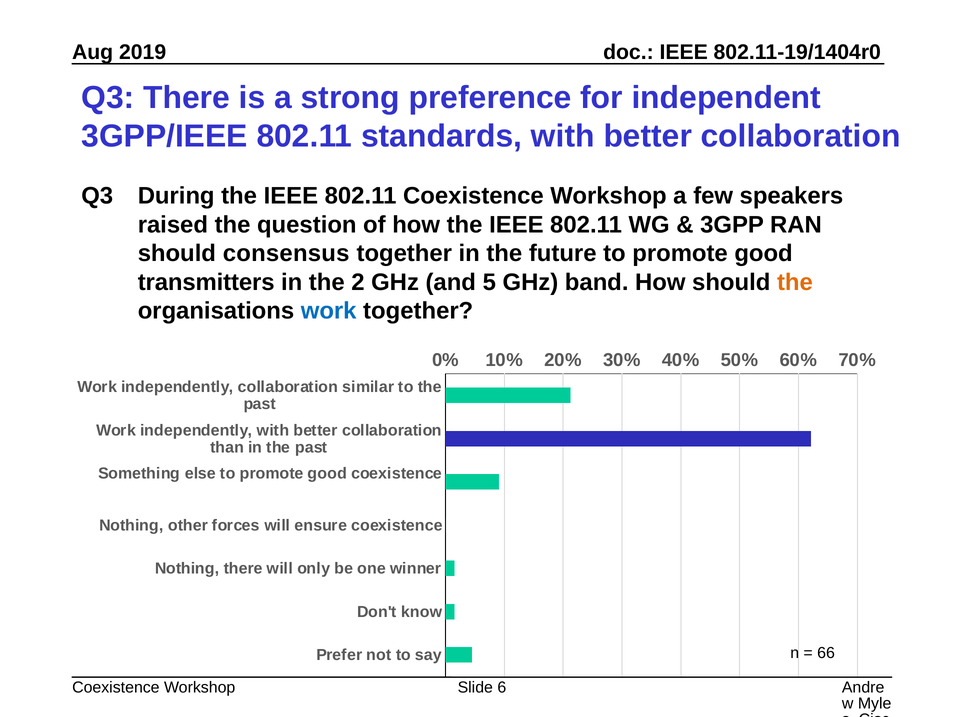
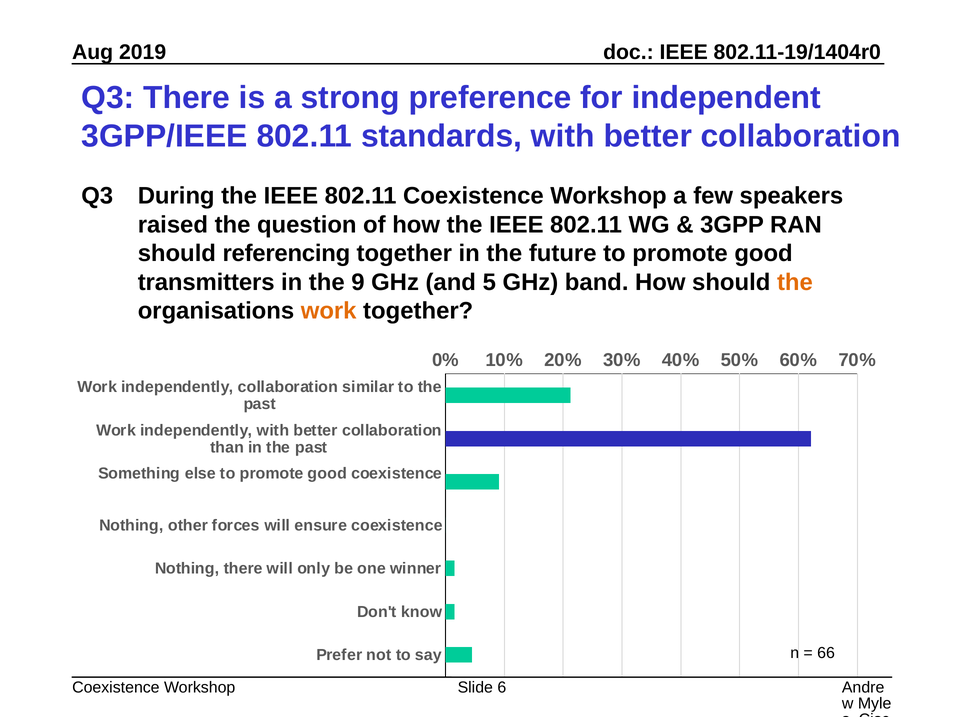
consensus: consensus -> referencing (286, 253)
2: 2 -> 9 (358, 282)
work colour: blue -> orange (329, 311)
